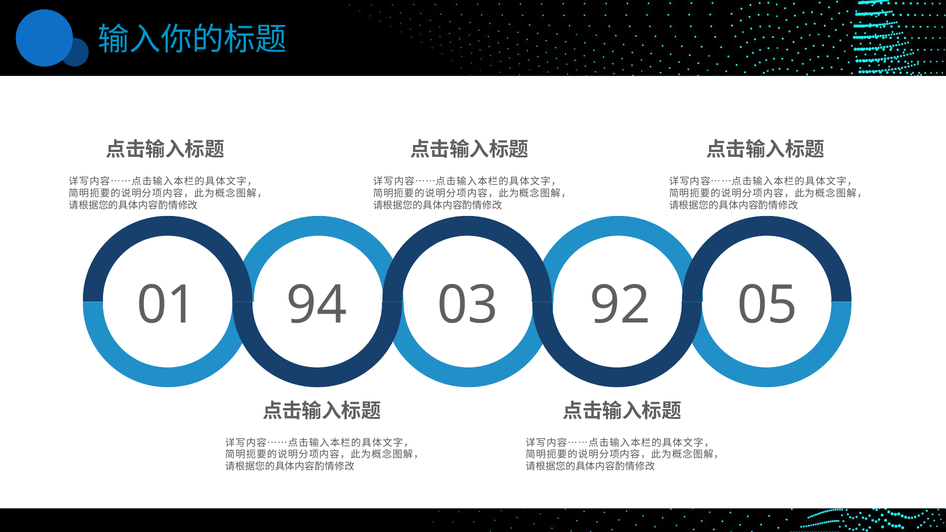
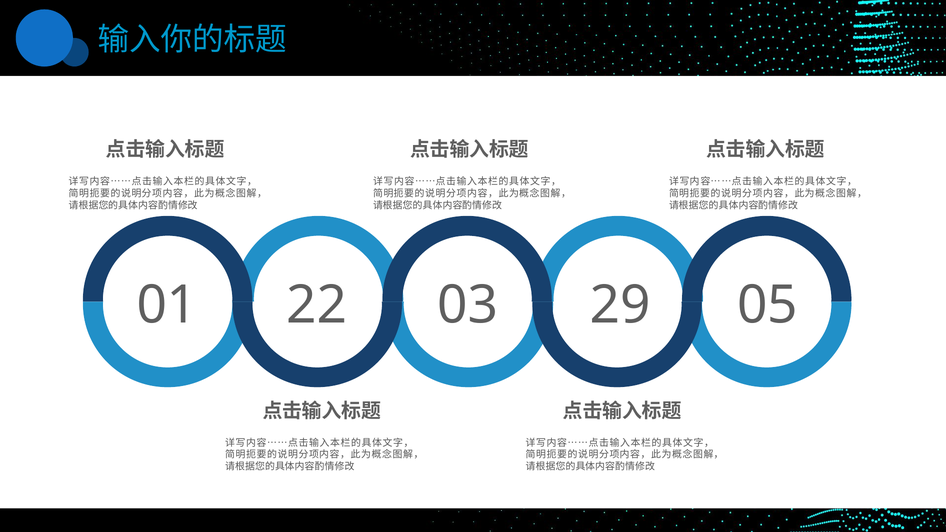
94: 94 -> 22 (317, 305)
92: 92 -> 29 (620, 305)
